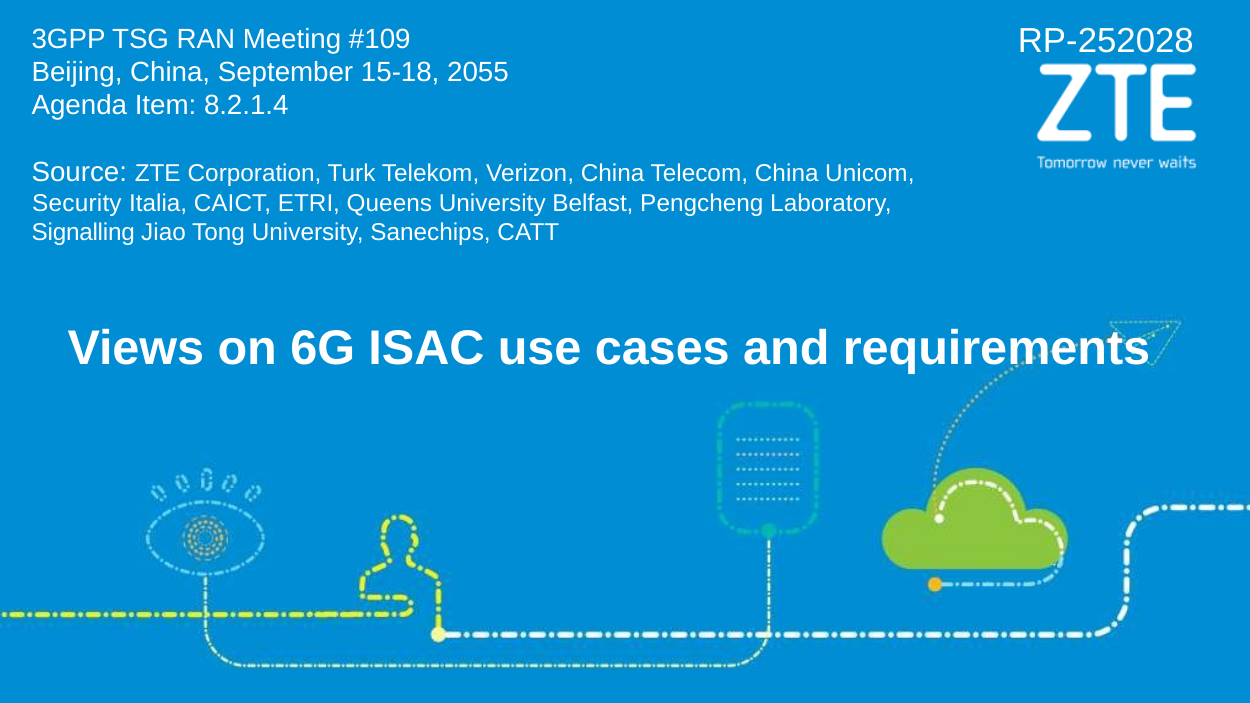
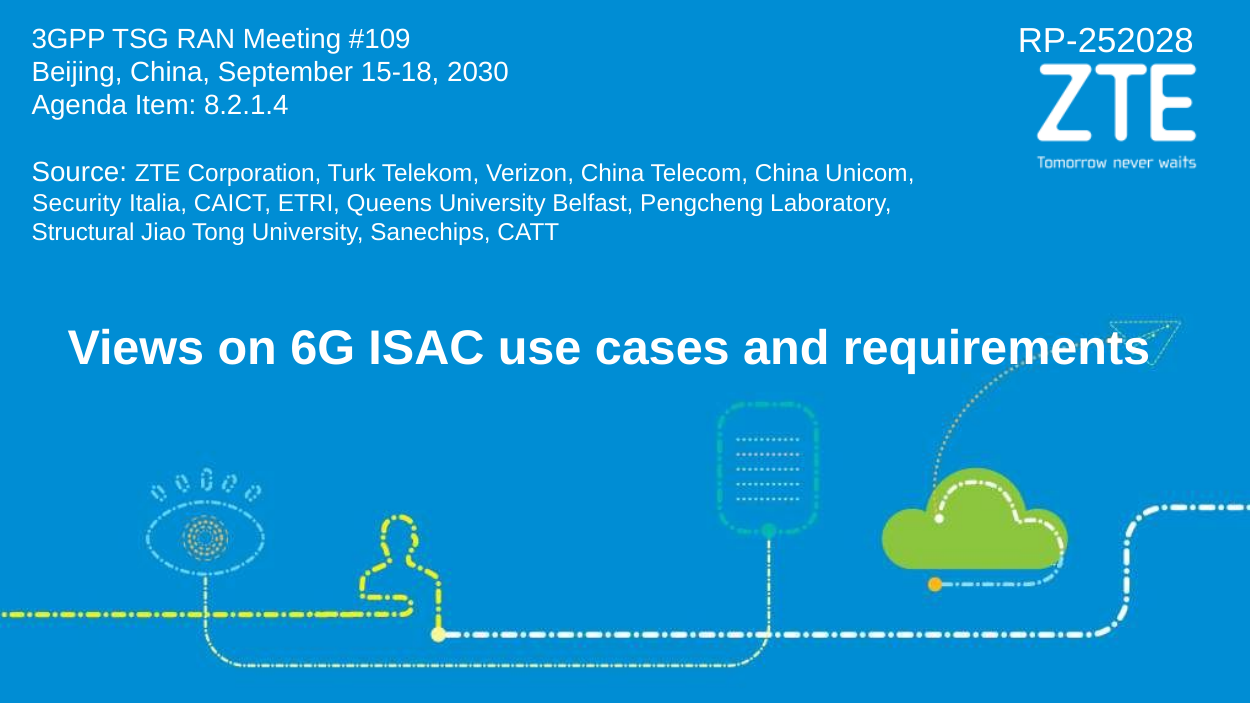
2055: 2055 -> 2030 (478, 72)
Signalling: Signalling -> Structural (83, 232)
